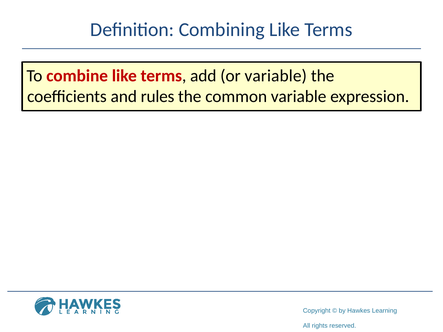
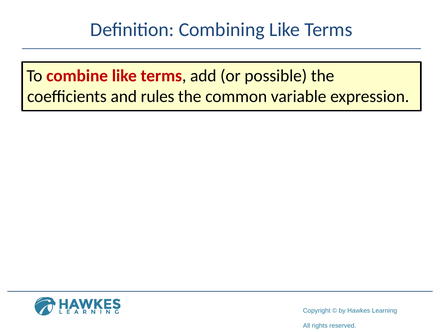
or variable: variable -> possible (276, 76)
